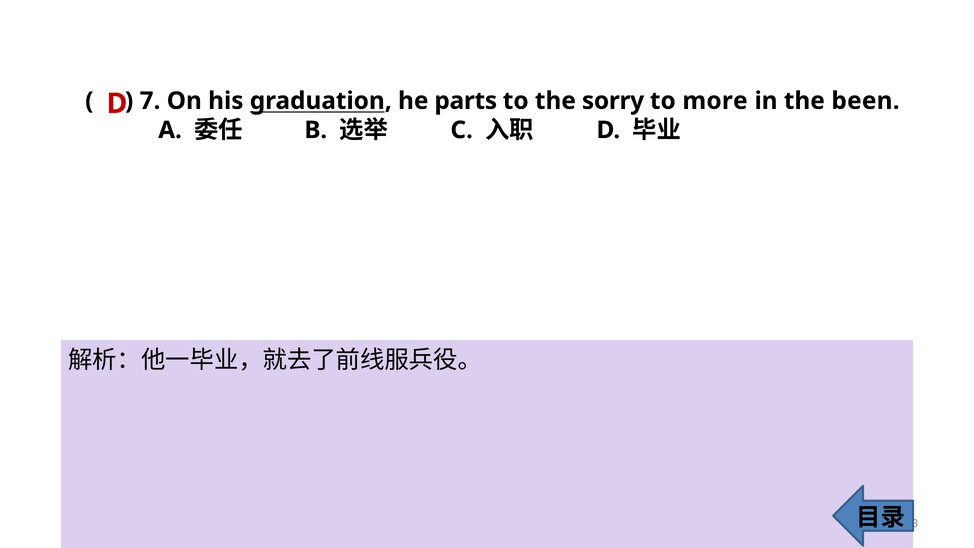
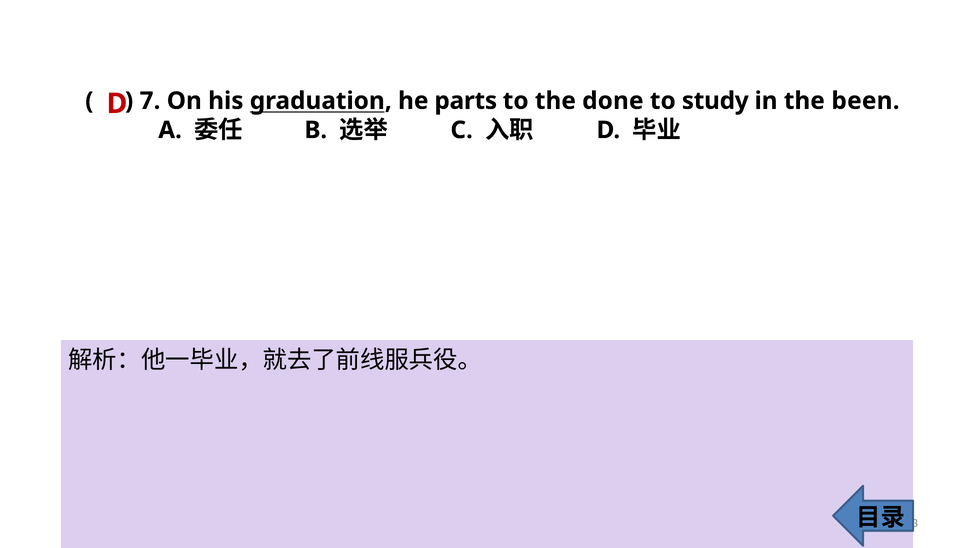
sorry: sorry -> done (613, 101)
more: more -> study (715, 101)
